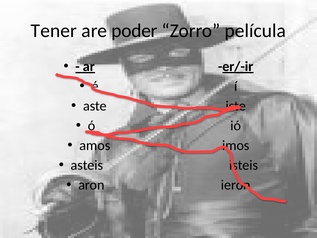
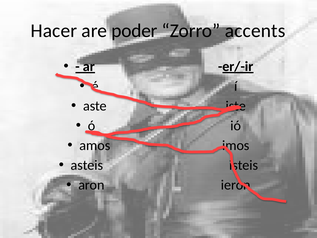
Tener: Tener -> Hacer (54, 31)
película: película -> accents (255, 31)
